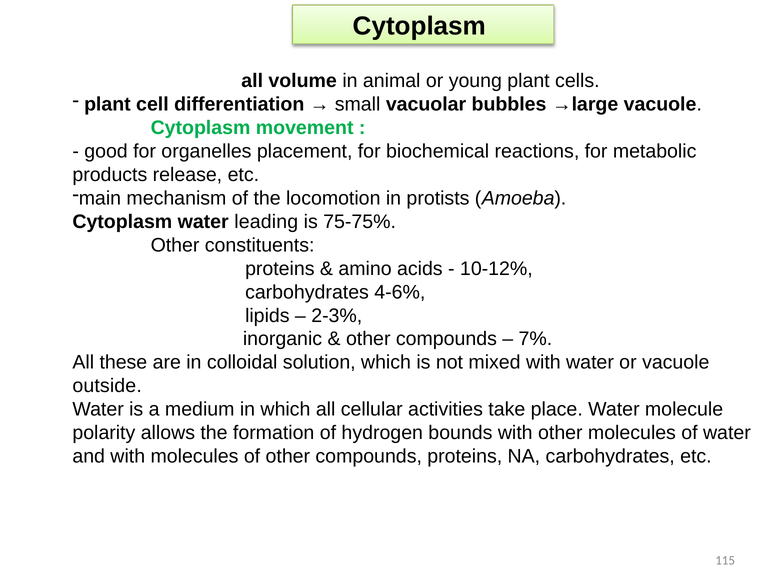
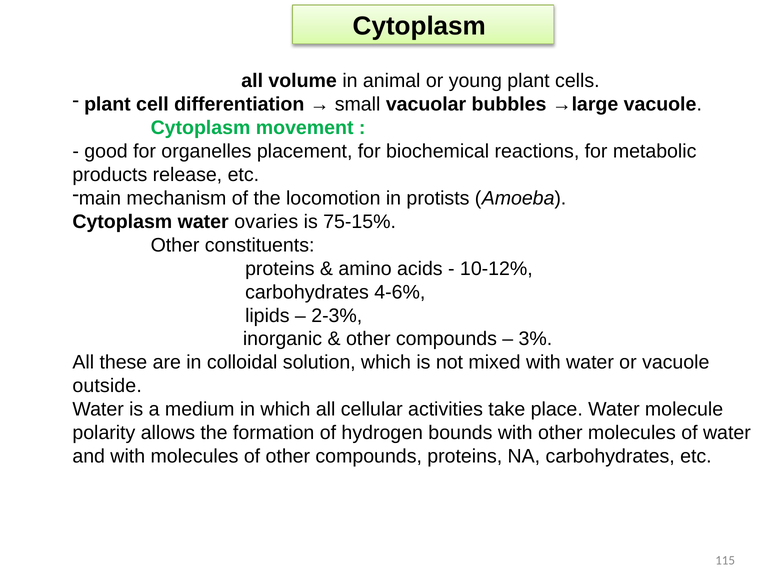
leading: leading -> ovaries (266, 221)
75-75%: 75-75% -> 75-15% (360, 221)
7%: 7% -> 3% (535, 339)
